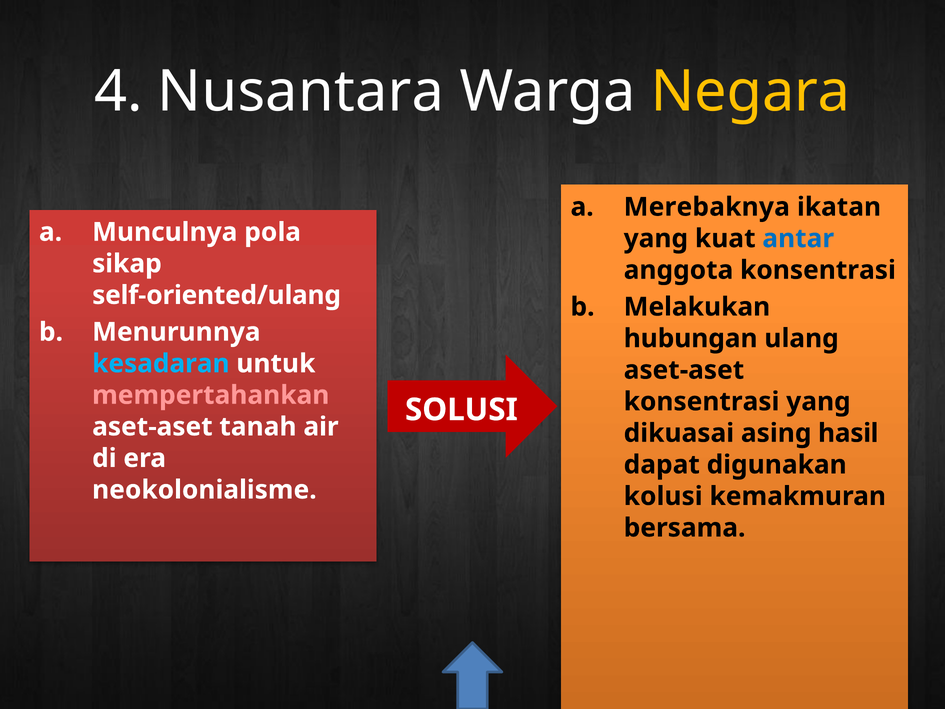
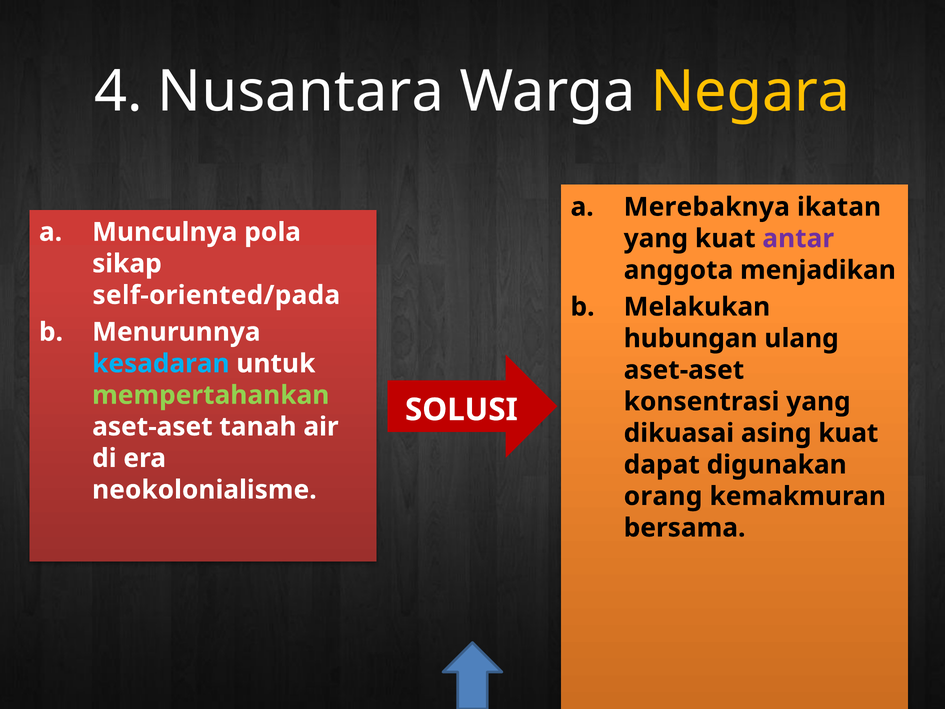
antar colour: blue -> purple (798, 238)
anggota konsentrasi: konsentrasi -> menjadikan (818, 270)
self-oriented/ulang: self-oriented/ulang -> self-oriented/pada (216, 295)
mempertahankan colour: pink -> light green (211, 395)
asing hasil: hasil -> kuat (848, 433)
kolusi: kolusi -> orang (663, 496)
